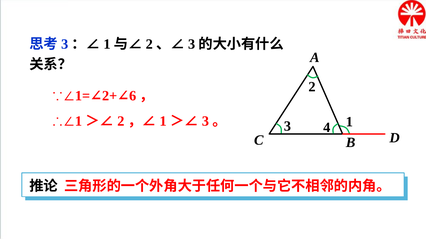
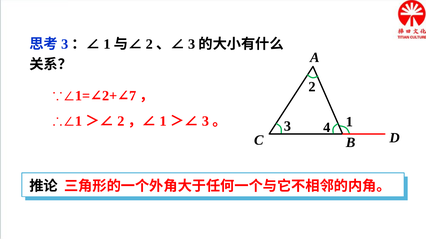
6: 6 -> 7 (133, 96)
